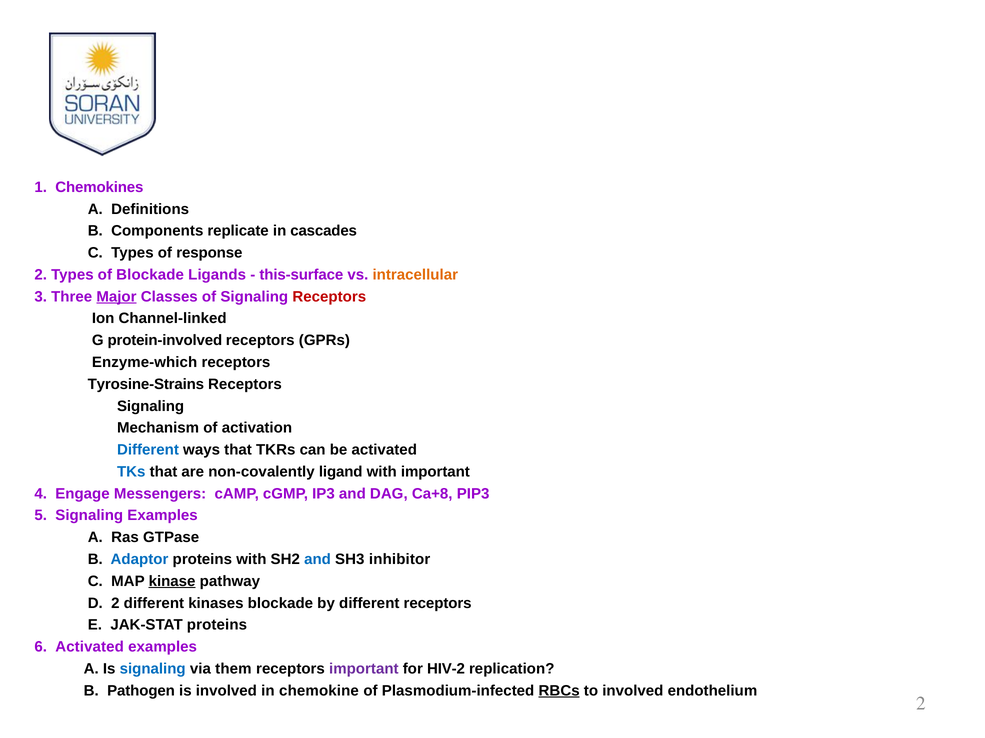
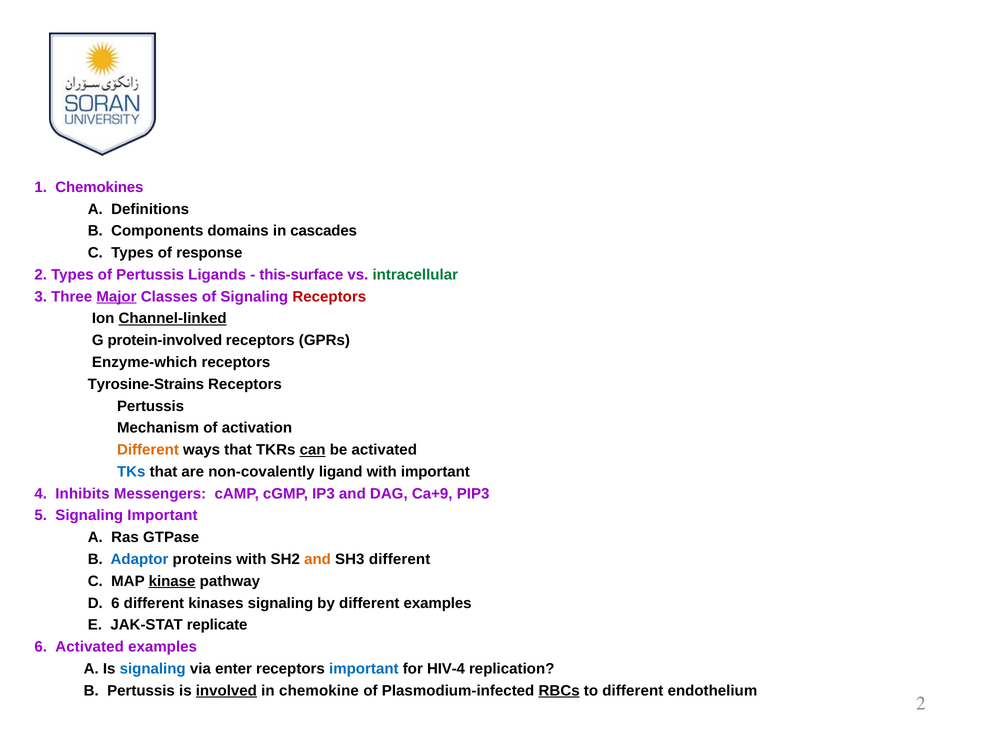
replicate: replicate -> domains (238, 231)
of Blockade: Blockade -> Pertussis (150, 275)
intracellular colour: orange -> green (415, 275)
Channel-linked underline: none -> present (173, 319)
Signaling: Signaling -> Pertussis (151, 406)
Different colour: blue -> orange (148, 450)
can underline: none -> present (313, 450)
Engage: Engage -> Inhibits (82, 494)
Ca+8: Ca+8 -> Ca+9 (432, 494)
Signaling Examples: Examples -> Important (163, 516)
and colour: blue -> orange (318, 560)
SH3 inhibitor: inhibitor -> different (400, 560)
D 2: 2 -> 6 (115, 604)
kinases blockade: blockade -> signaling (280, 604)
different receptors: receptors -> examples (438, 604)
JAK-STAT proteins: proteins -> replicate (217, 626)
them: them -> enter (234, 669)
important colour: purple -> blue (364, 669)
HIV-2: HIV-2 -> HIV-4 (446, 669)
B Pathogen: Pathogen -> Pertussis (141, 691)
involved underline: none -> present (226, 691)
to involved: involved -> different (633, 691)
